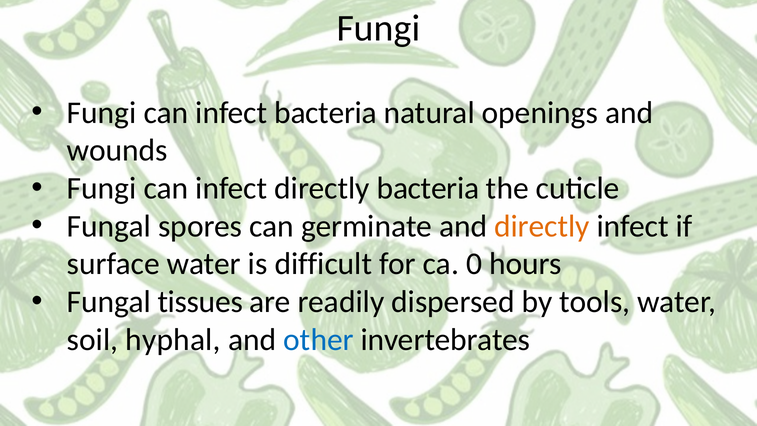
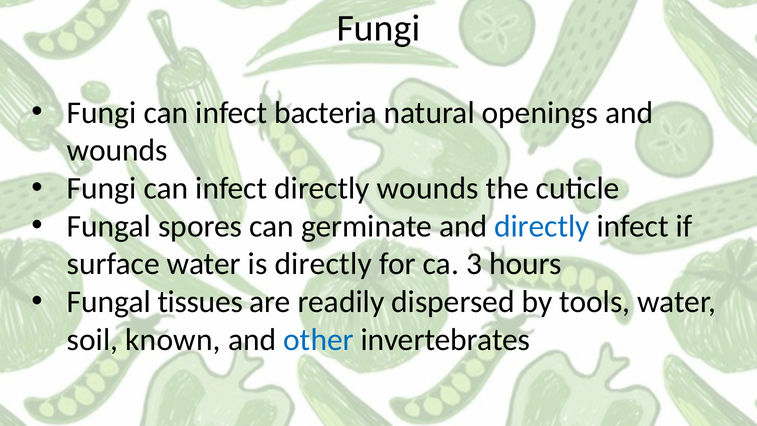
directly bacteria: bacteria -> wounds (428, 188)
directly colour: orange -> blue (542, 226)
is difficult: difficult -> directly (323, 264)
0: 0 -> 3 (474, 264)
hyphal: hyphal -> known (173, 340)
